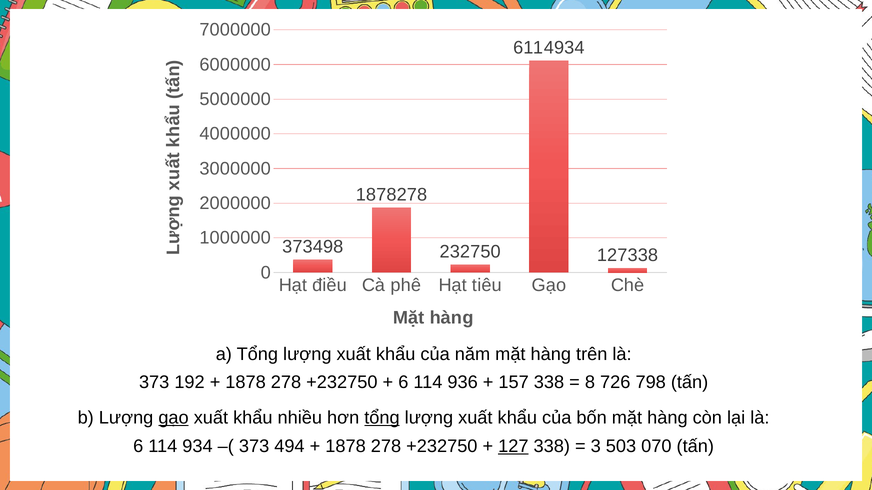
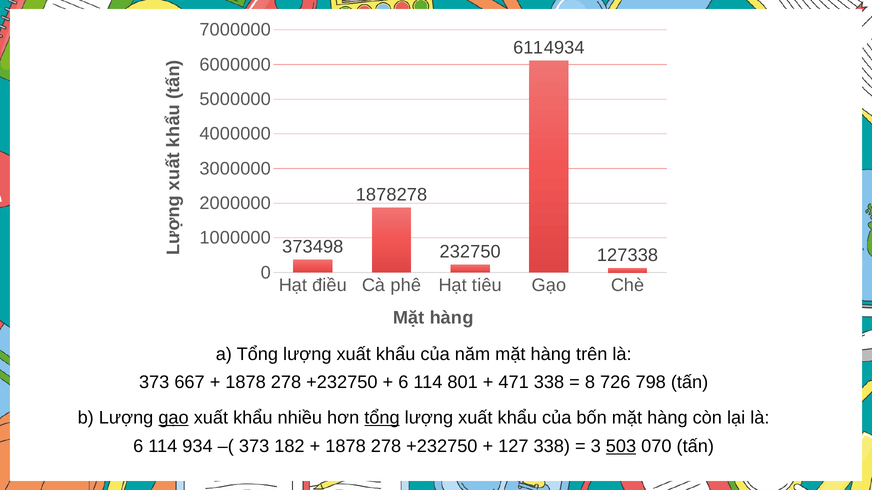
192: 192 -> 667 (190, 383)
936: 936 -> 801 (463, 383)
157: 157 -> 471 (514, 383)
494: 494 -> 182 (289, 447)
127 underline: present -> none (513, 447)
503 underline: none -> present (621, 447)
